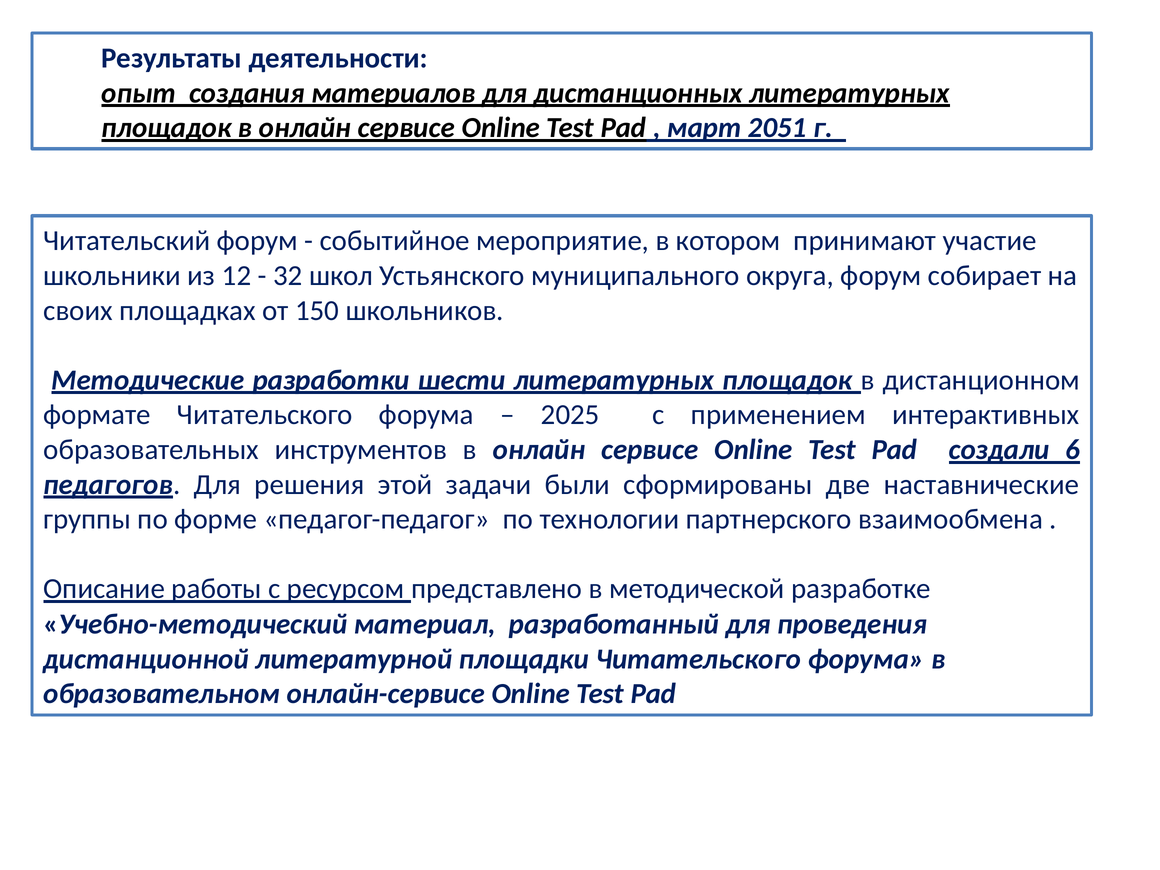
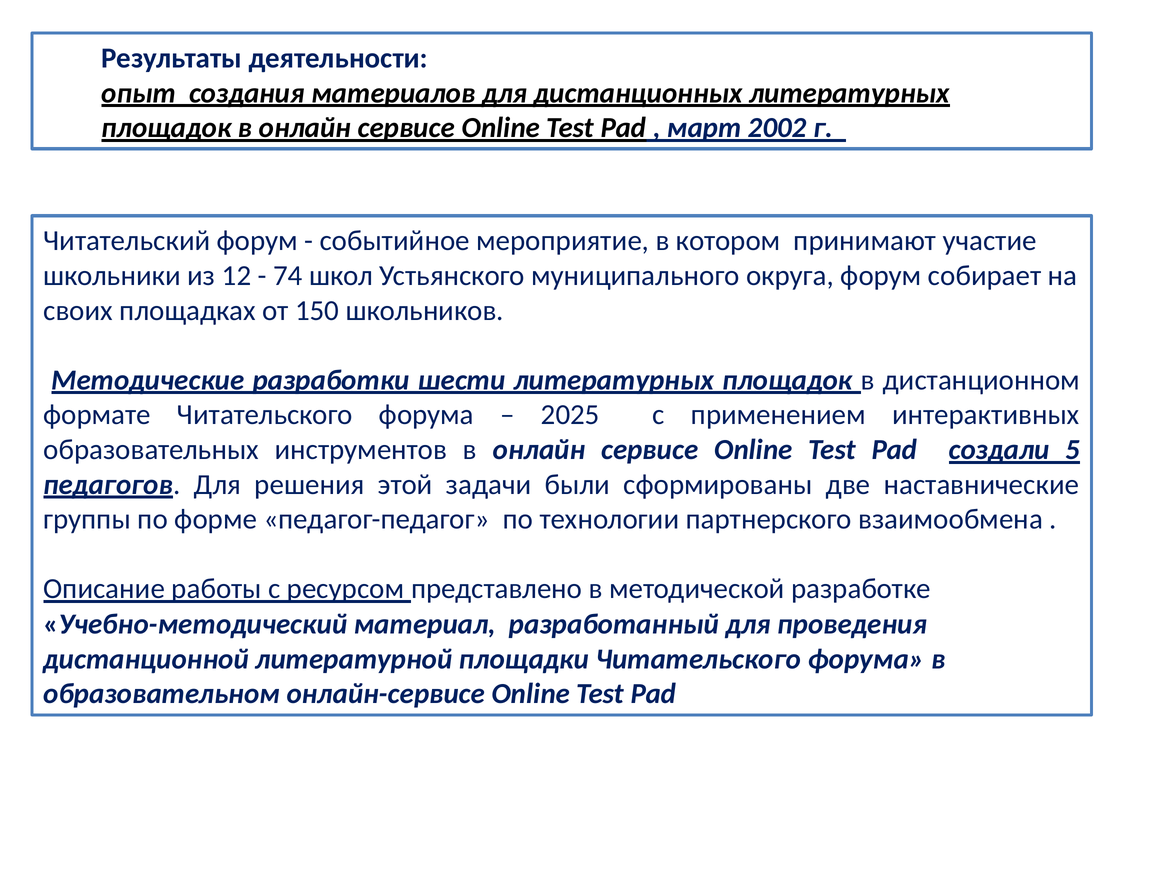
2051: 2051 -> 2002 (777, 128)
32: 32 -> 74 (288, 276)
6: 6 -> 5 (1073, 450)
